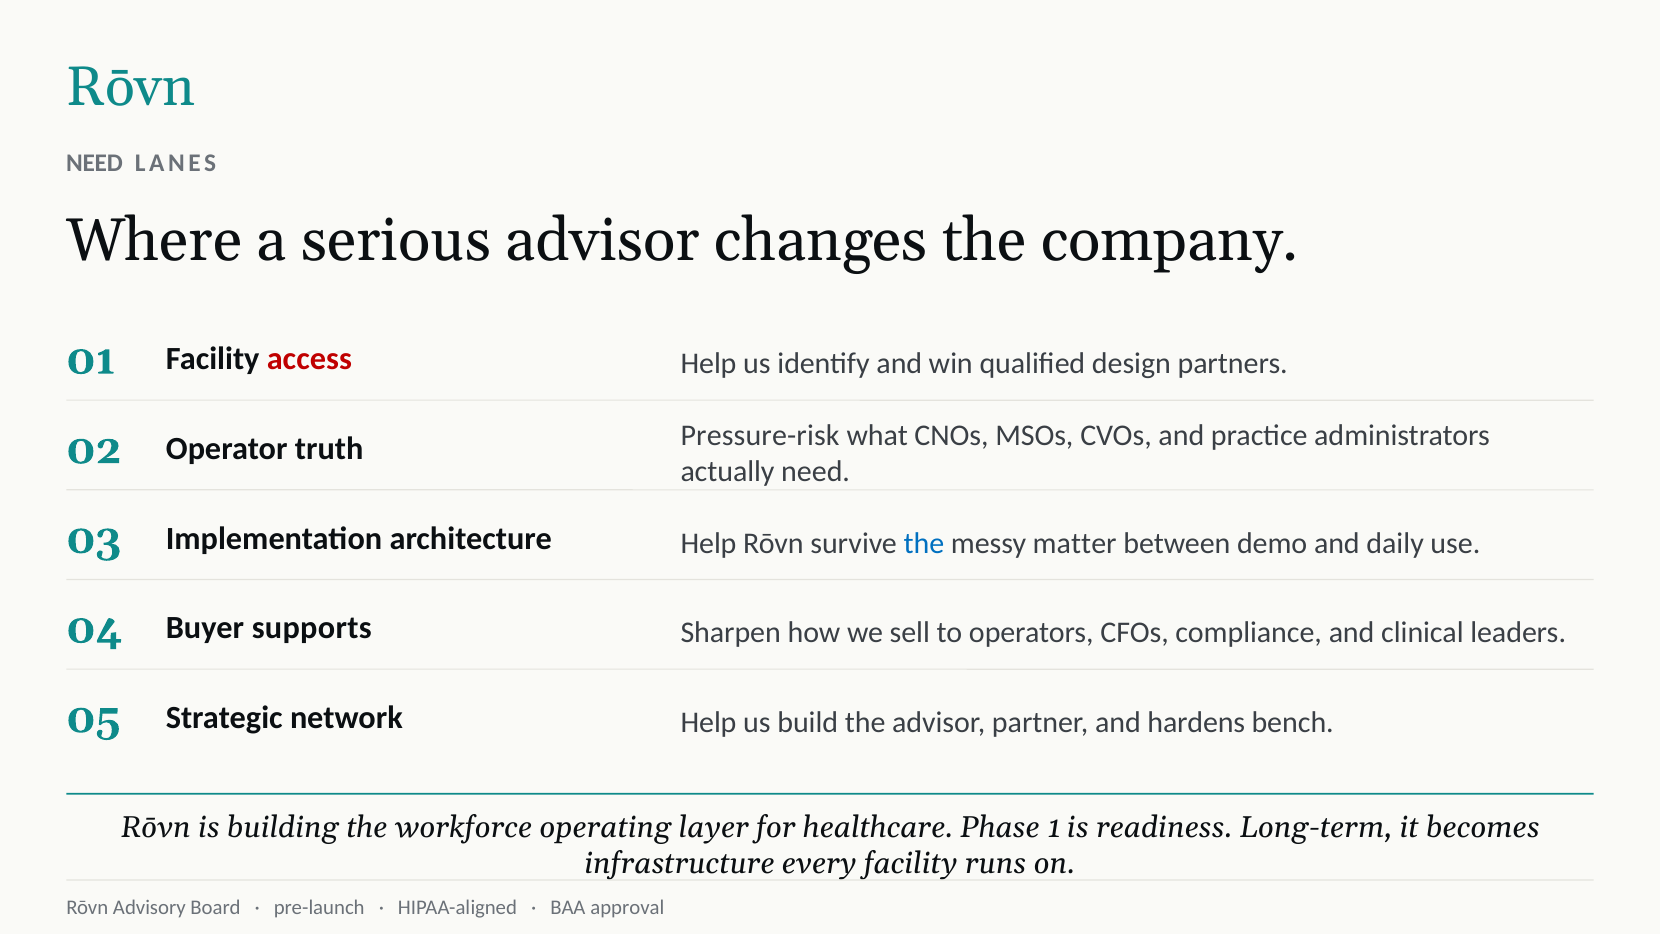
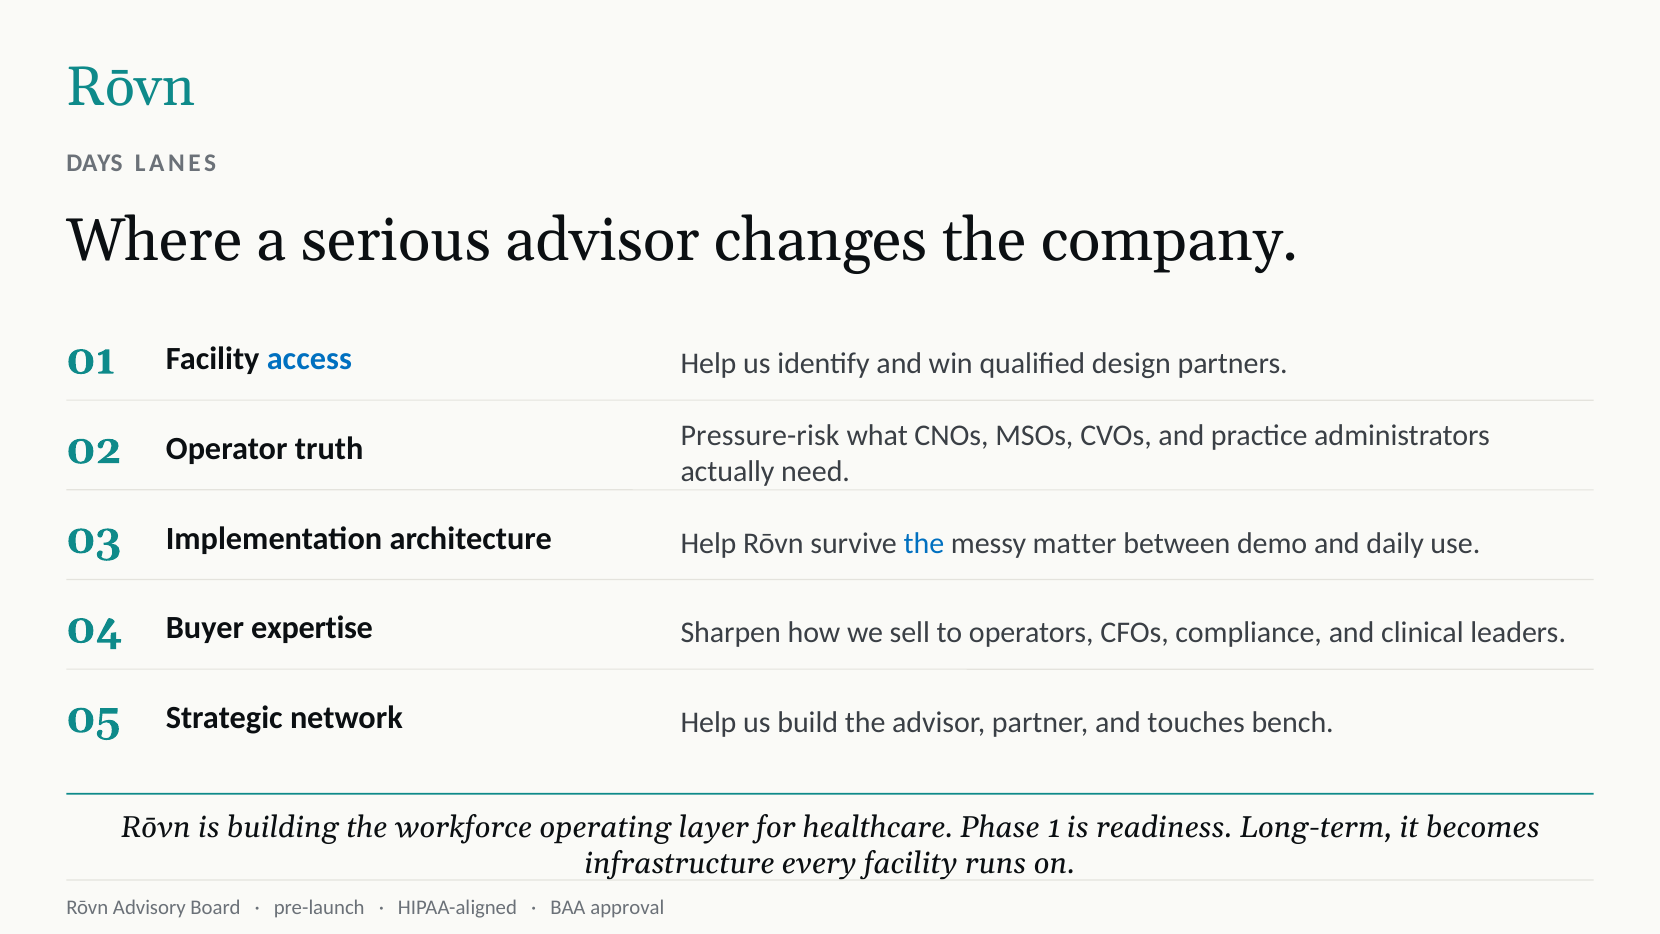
NEED: NEED -> DAYS (94, 164)
access colour: red -> blue (309, 359)
supports: supports -> expertise (312, 628)
hardens: hardens -> touches (1196, 722)
